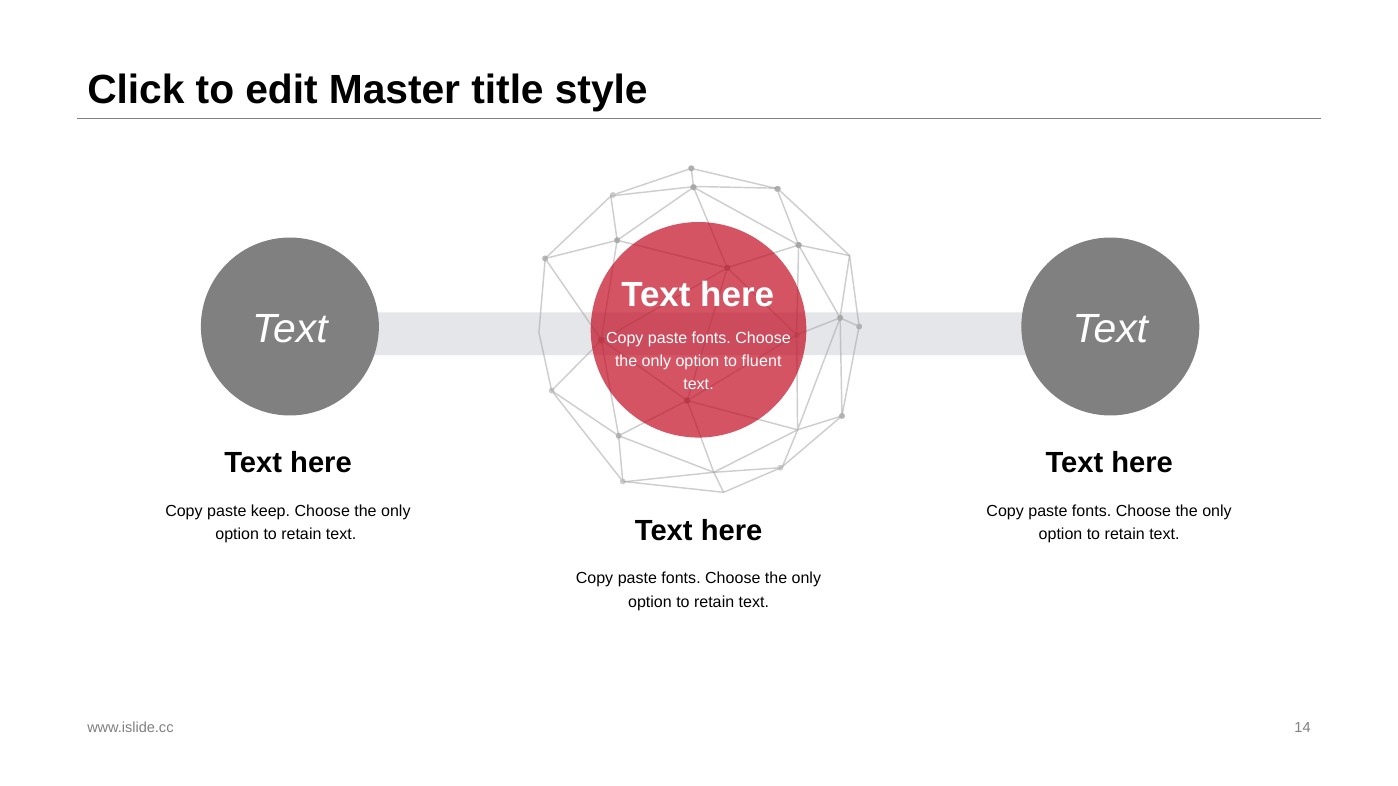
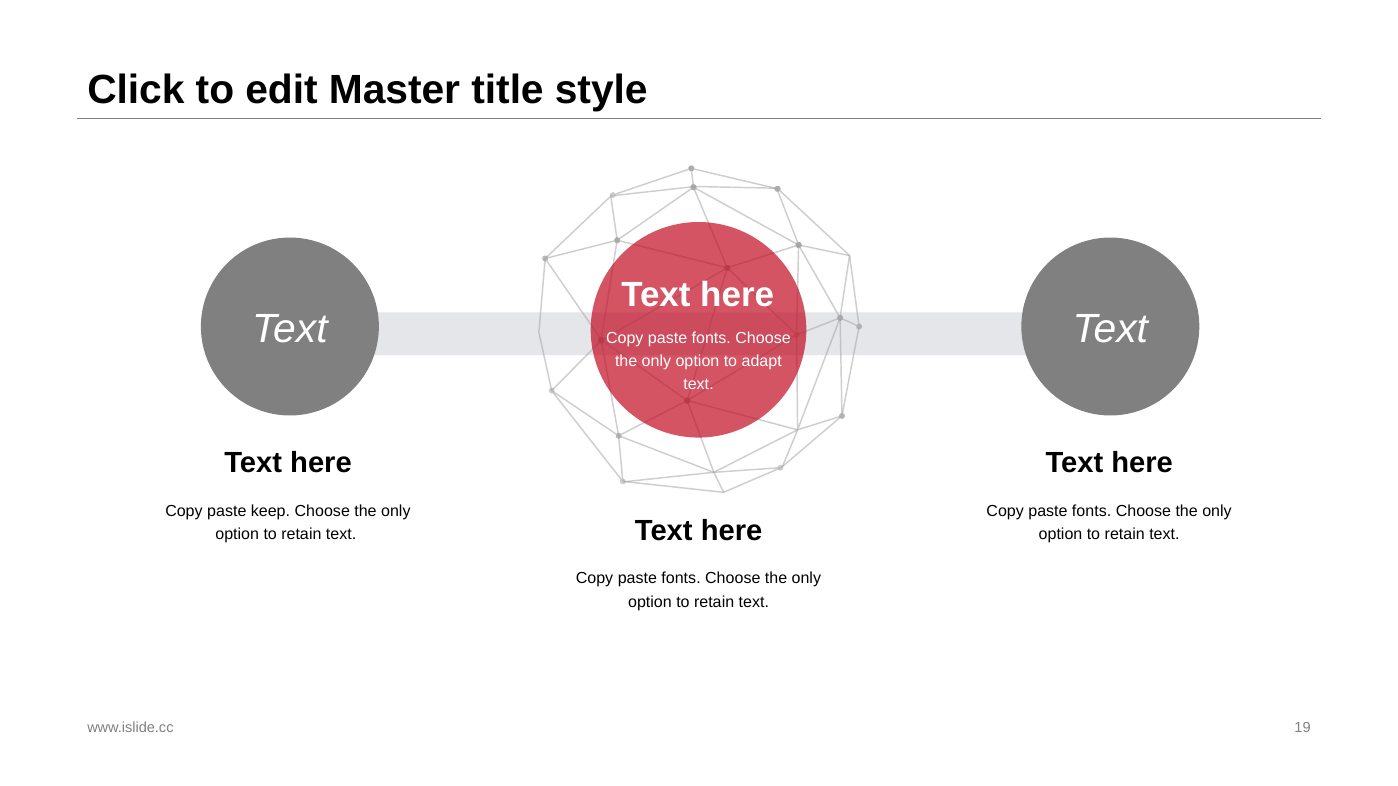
fluent: fluent -> adapt (762, 361)
14: 14 -> 19 (1303, 728)
